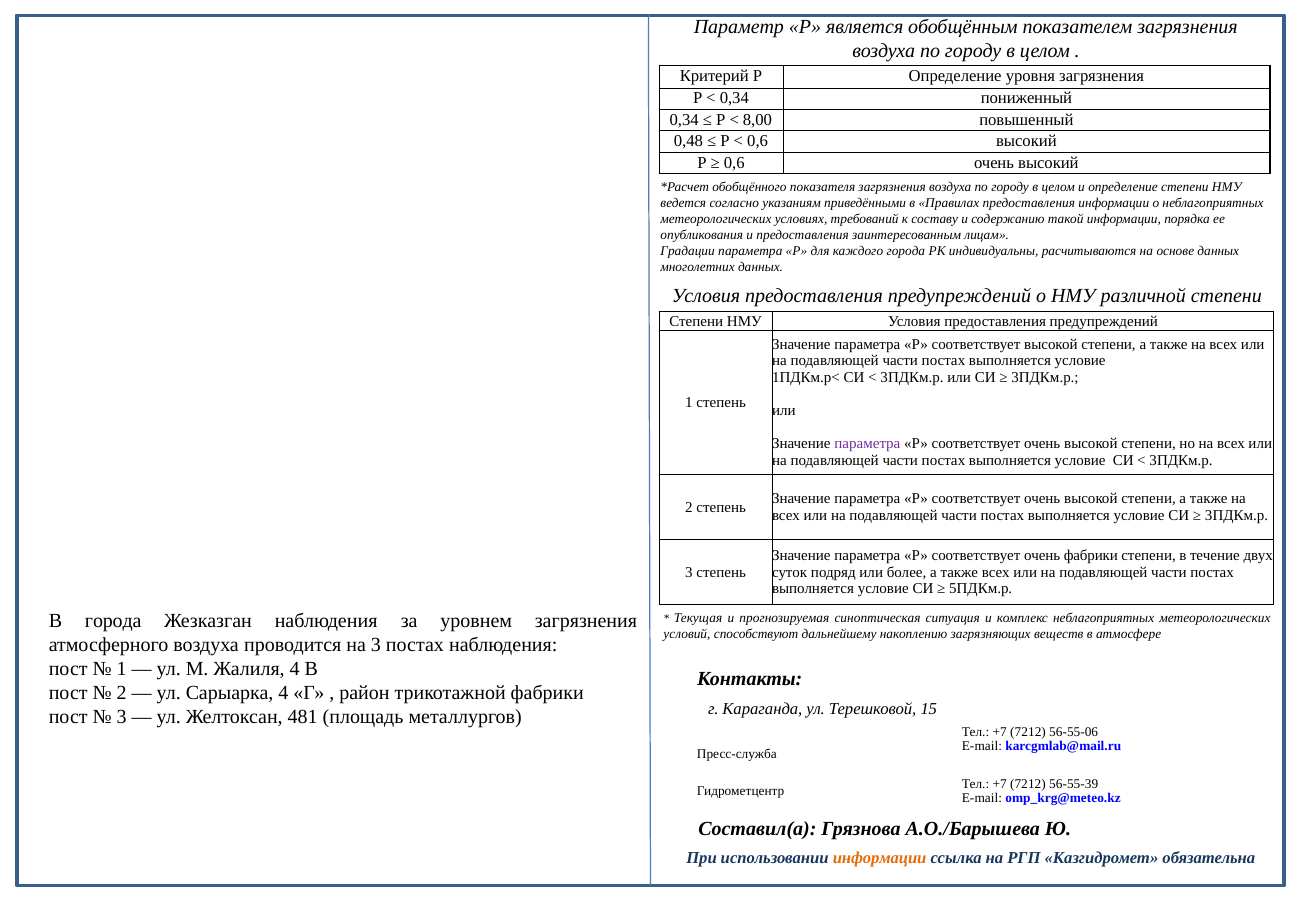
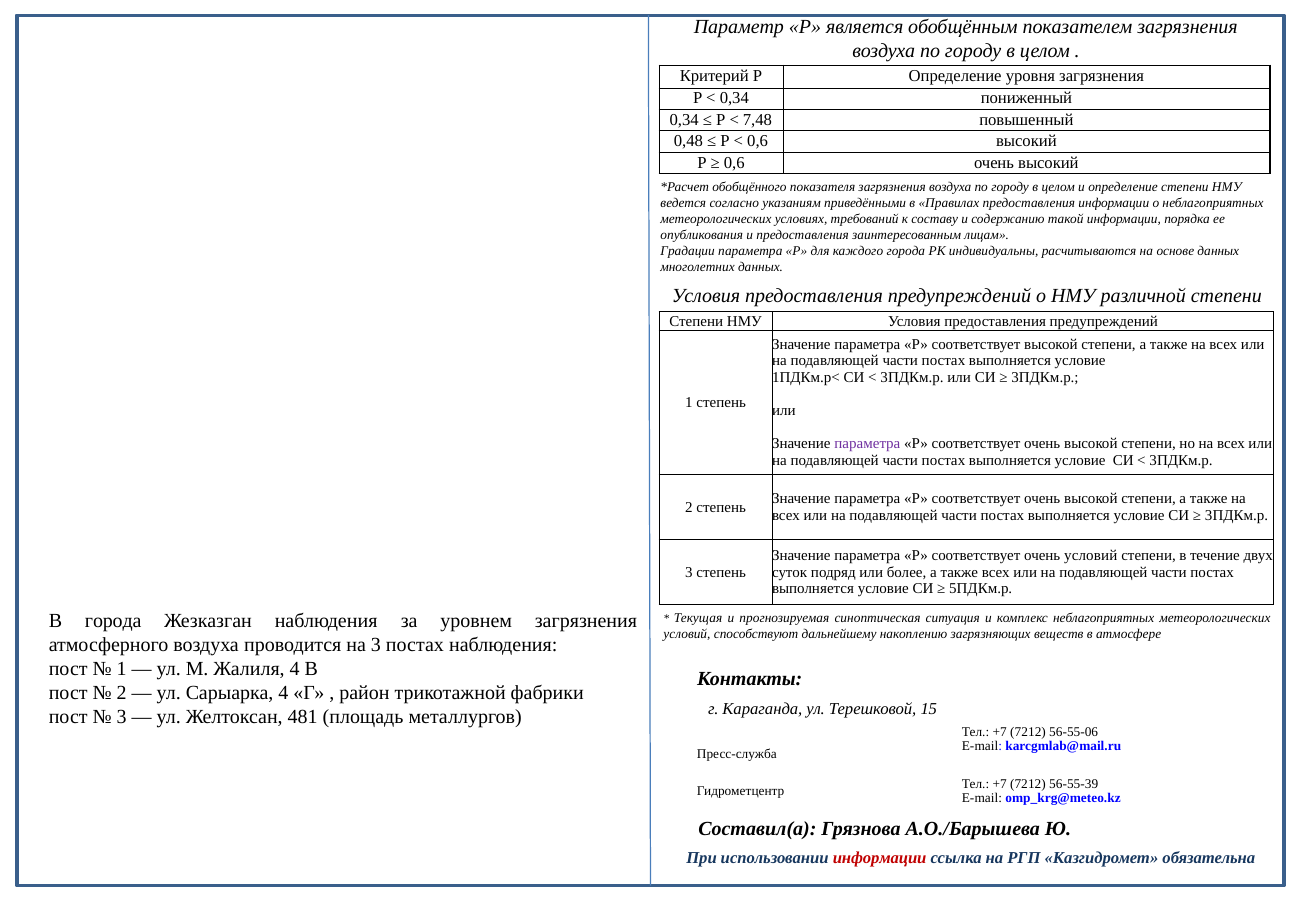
8,00: 8,00 -> 7,48 (757, 120)
очень фабрики: фабрики -> условий (1091, 555)
информации colour: orange -> red (880, 858)
